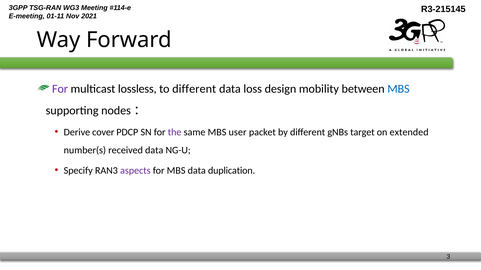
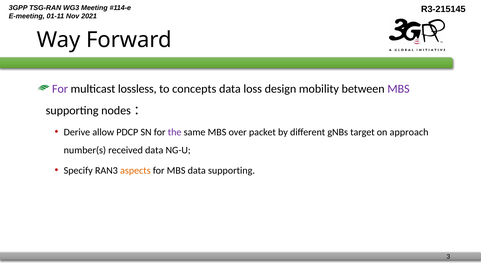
to different: different -> concepts (194, 89)
MBS colour: blue -> purple (399, 89)
cover: cover -> allow (103, 132)
user: user -> over (238, 132)
extended: extended -> approach (409, 132)
aspects colour: purple -> orange (135, 171)
data duplication: duplication -> supporting (231, 171)
